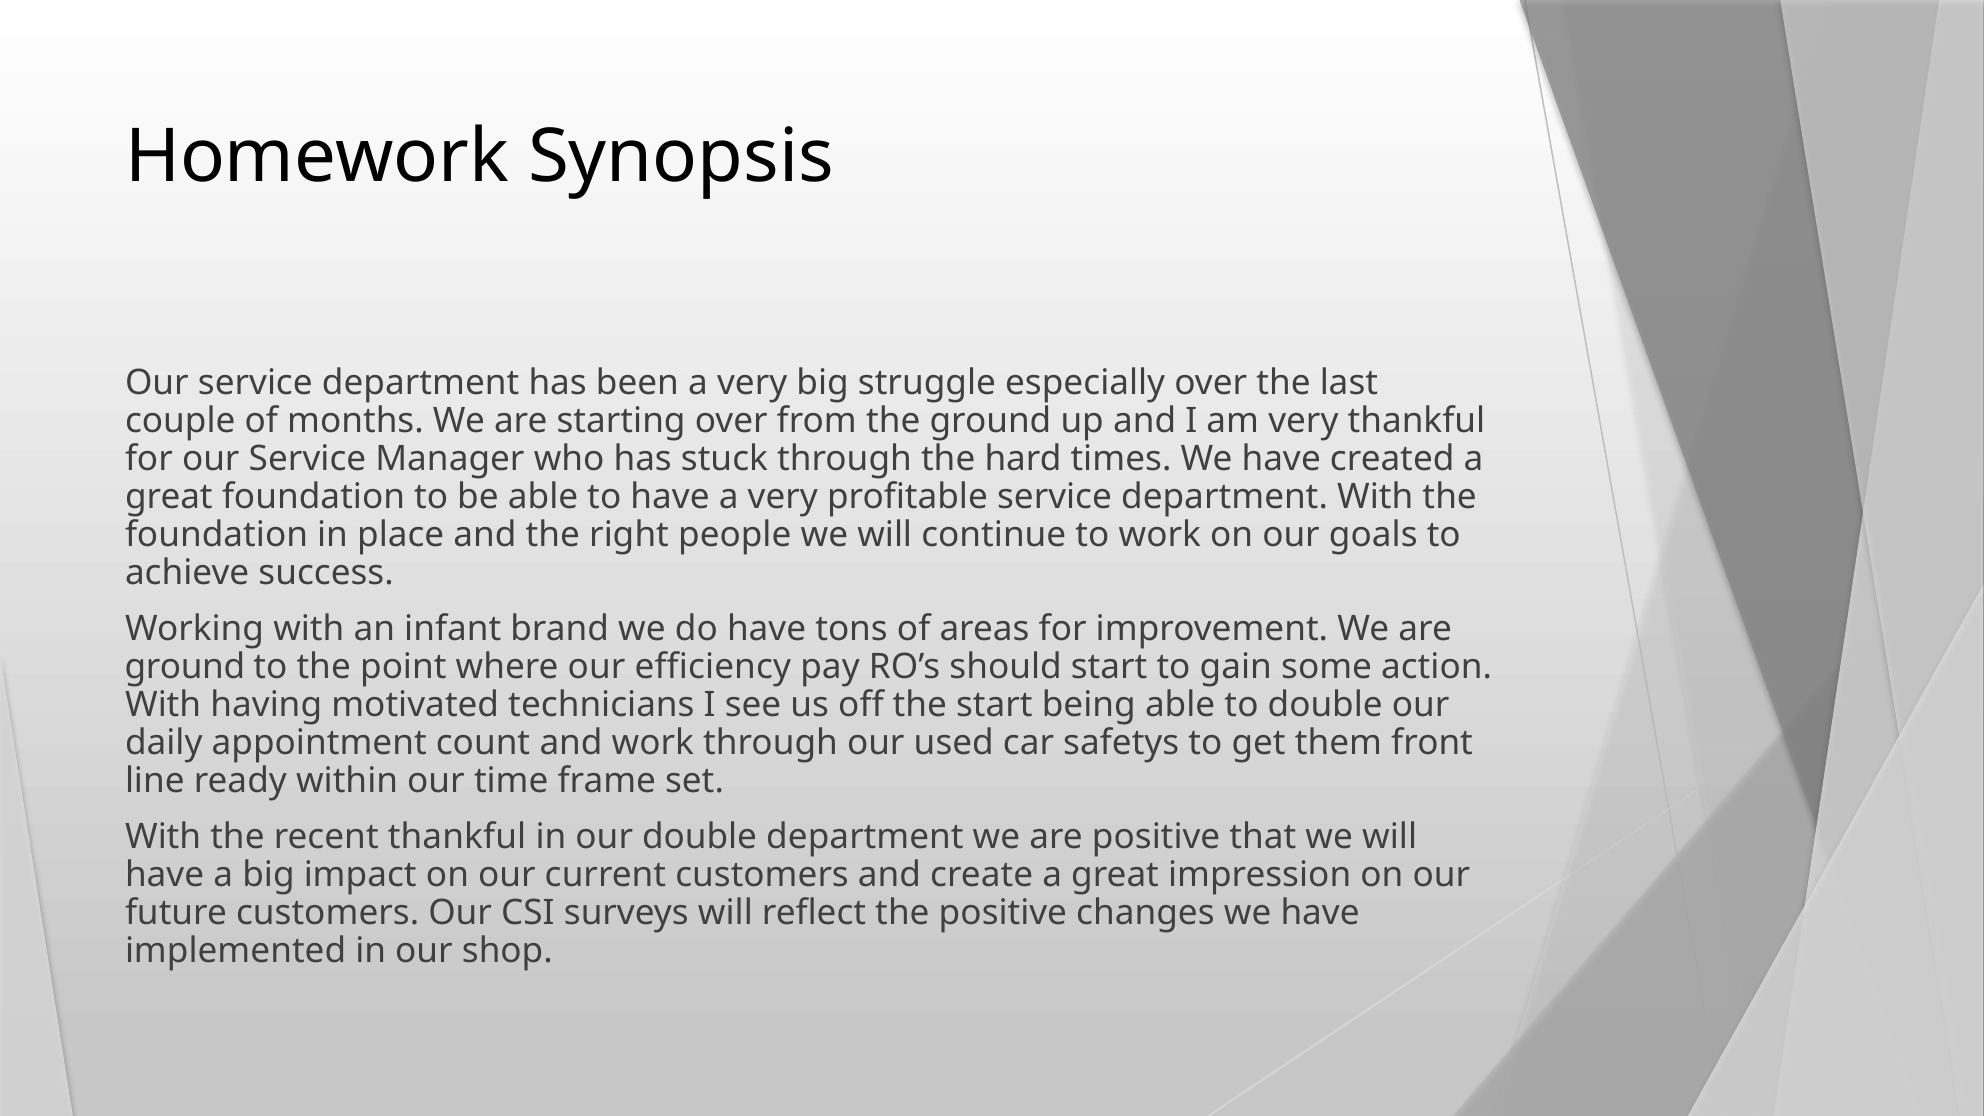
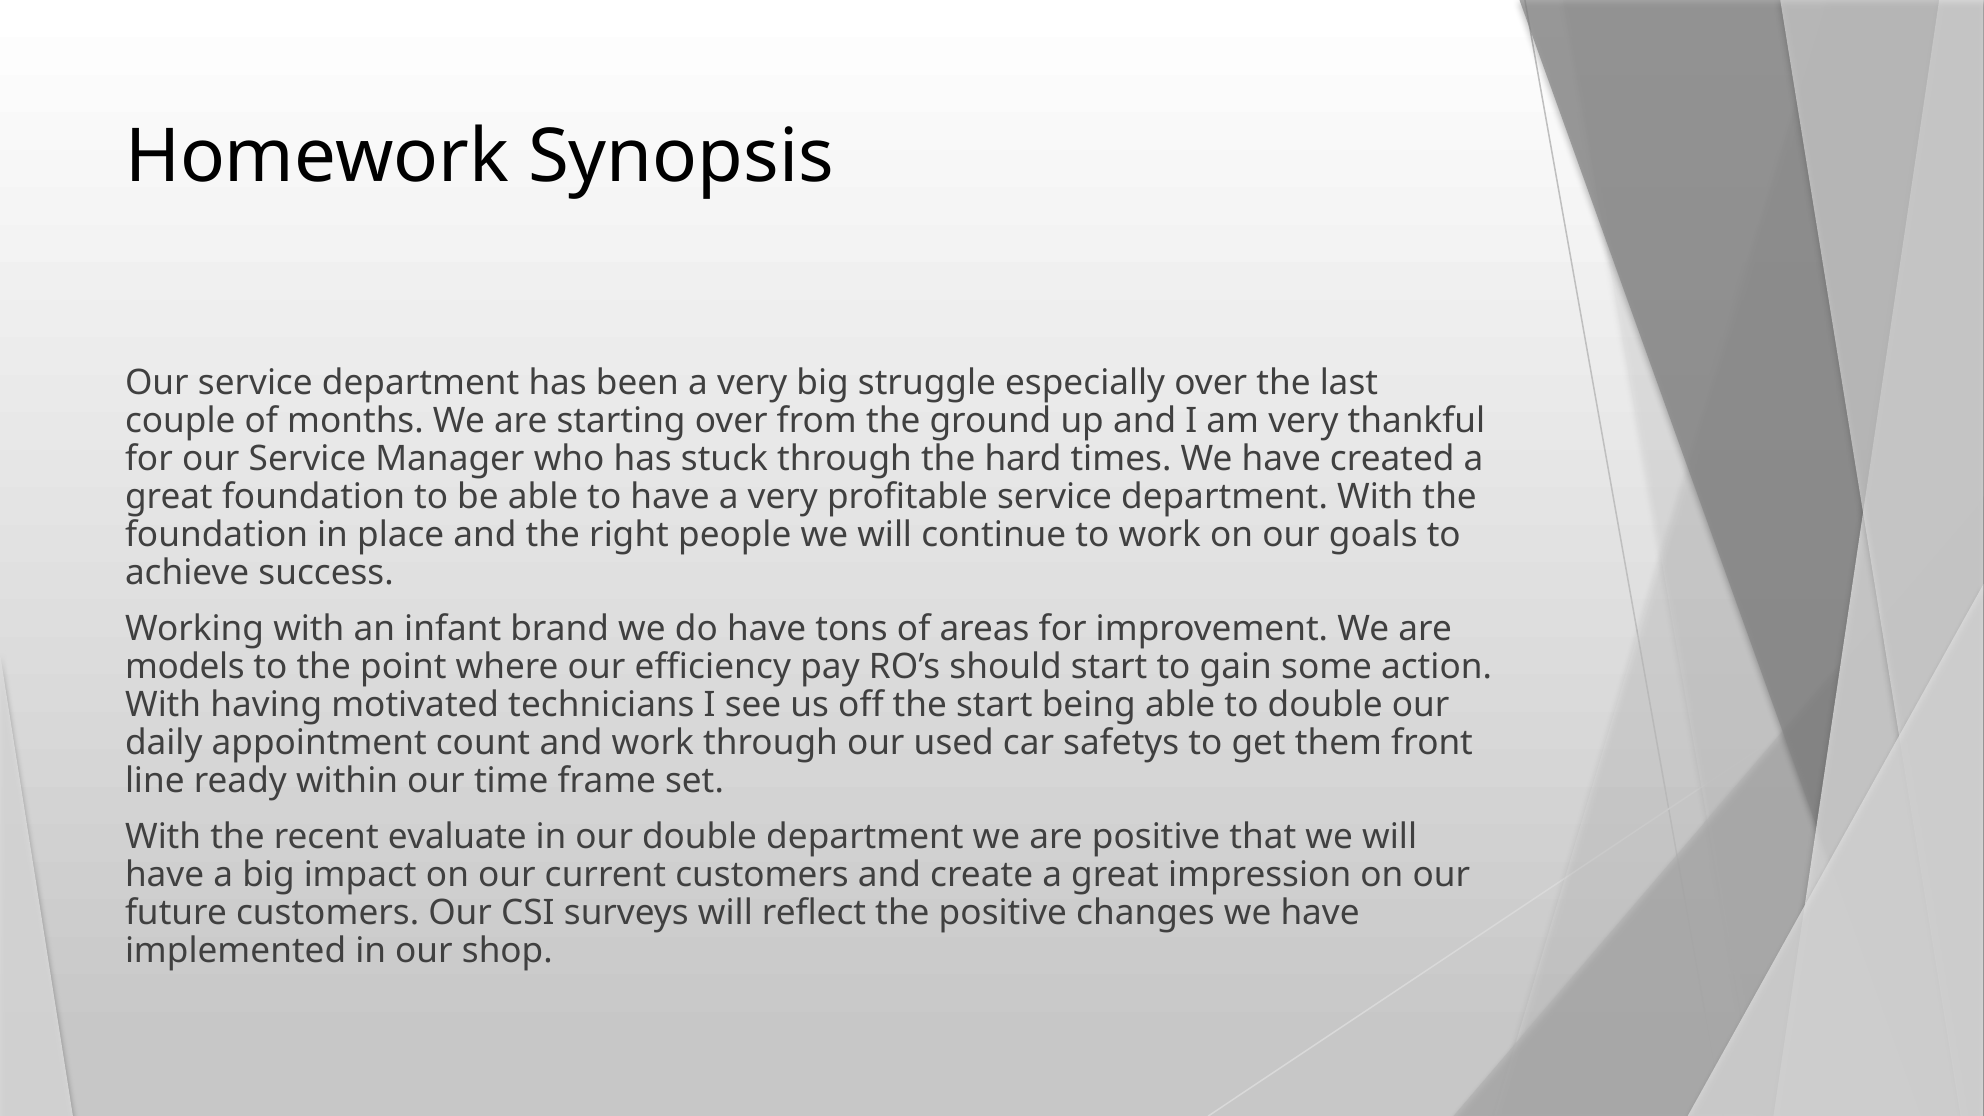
ground: ground -> models (185, 667)
recent thankful: thankful -> evaluate (457, 837)
